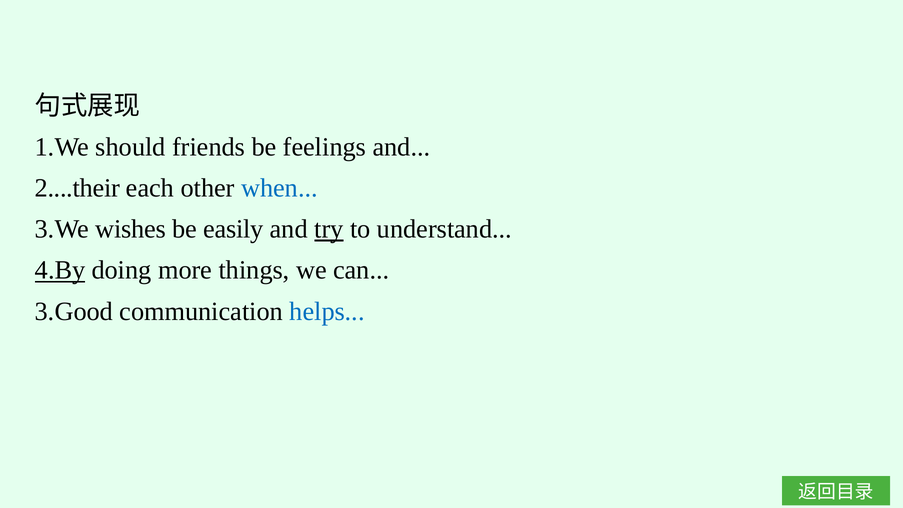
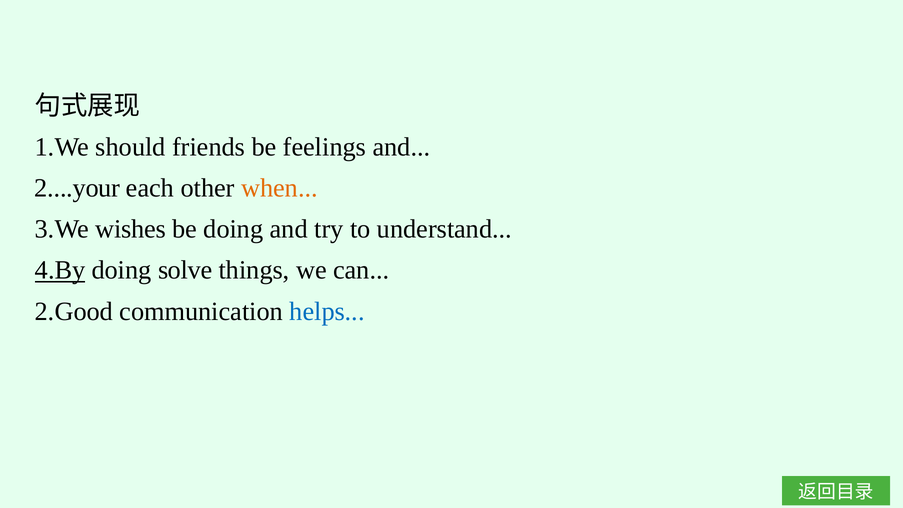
2....their: 2....their -> 2....your (77, 188)
when colour: blue -> orange (280, 188)
be easily: easily -> doing (233, 229)
try underline: present -> none (329, 229)
more: more -> solve (185, 270)
3.Good: 3.Good -> 2.Good (74, 311)
